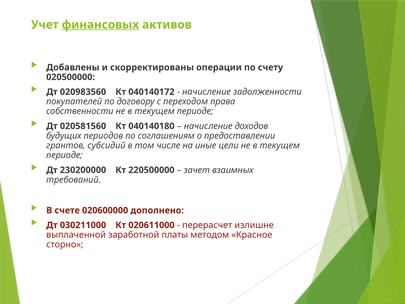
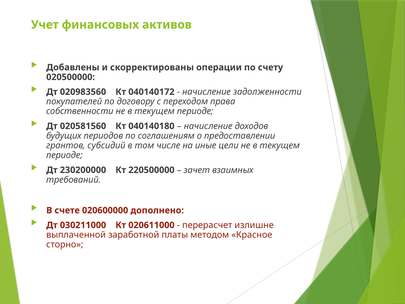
финансовых underline: present -> none (100, 25)
